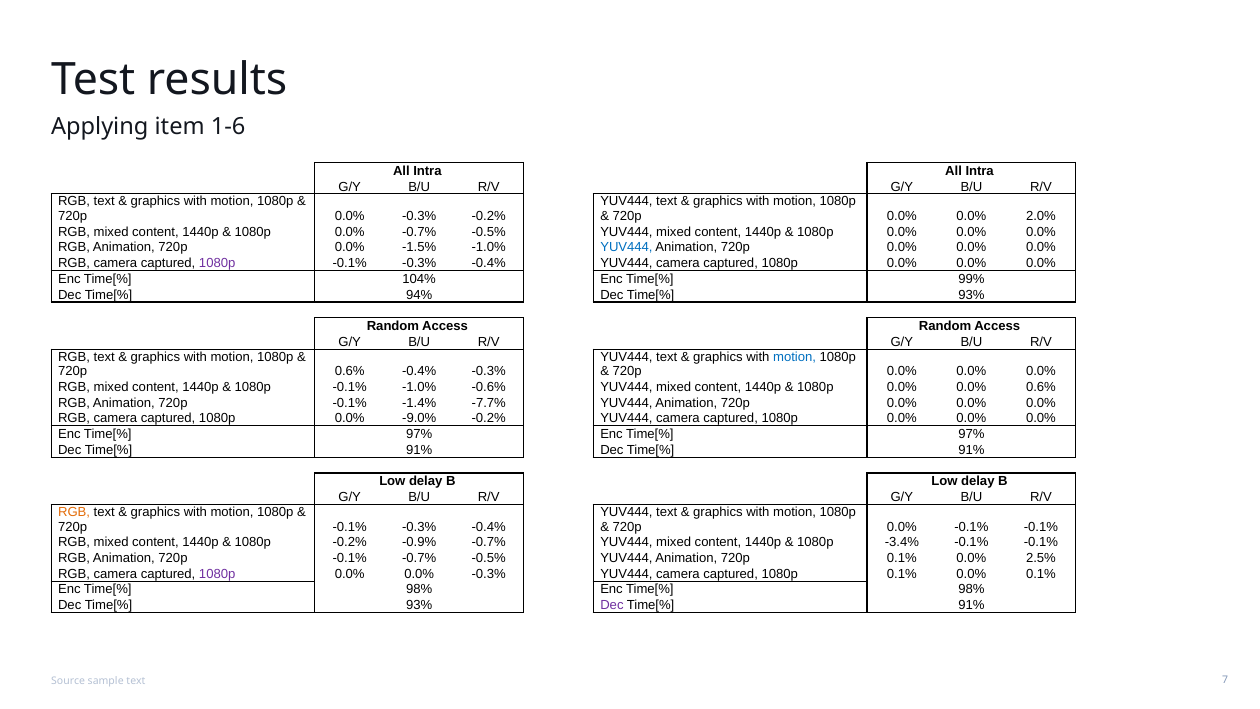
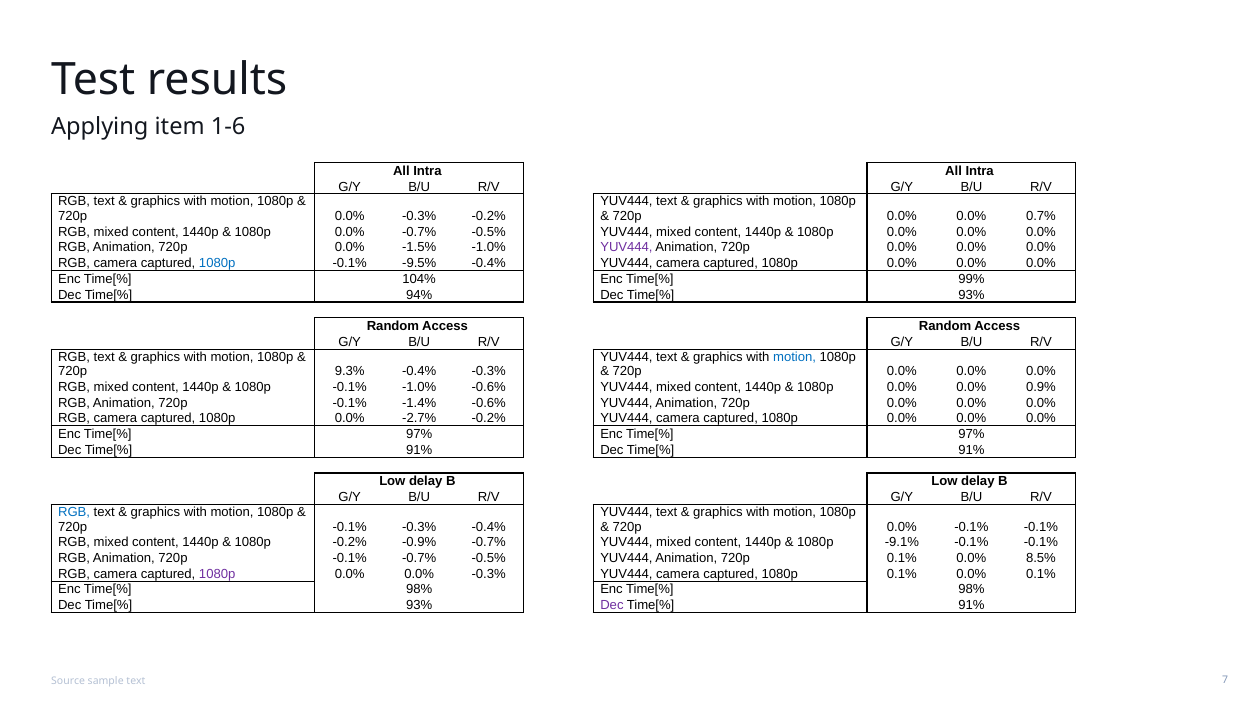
2.0%: 2.0% -> 0.7% (1041, 216)
YUV444 colour: blue -> purple (626, 247)
1080p colour: purple -> blue (217, 263)
-0.3%: -0.3% -> -9.5% (419, 263)
720p 0.6%: 0.6% -> 9.3% (350, 371)
0.0% 0.6%: 0.6% -> 0.9% (1041, 387)
-1.4% -7.7%: -7.7% -> -0.6% (489, 403)
-9.0%: -9.0% -> -2.7% (419, 418)
RGB colour: orange -> blue (74, 512)
-3.4%: -3.4% -> -9.1% (902, 542)
2.5%: 2.5% -> 8.5% (1041, 558)
